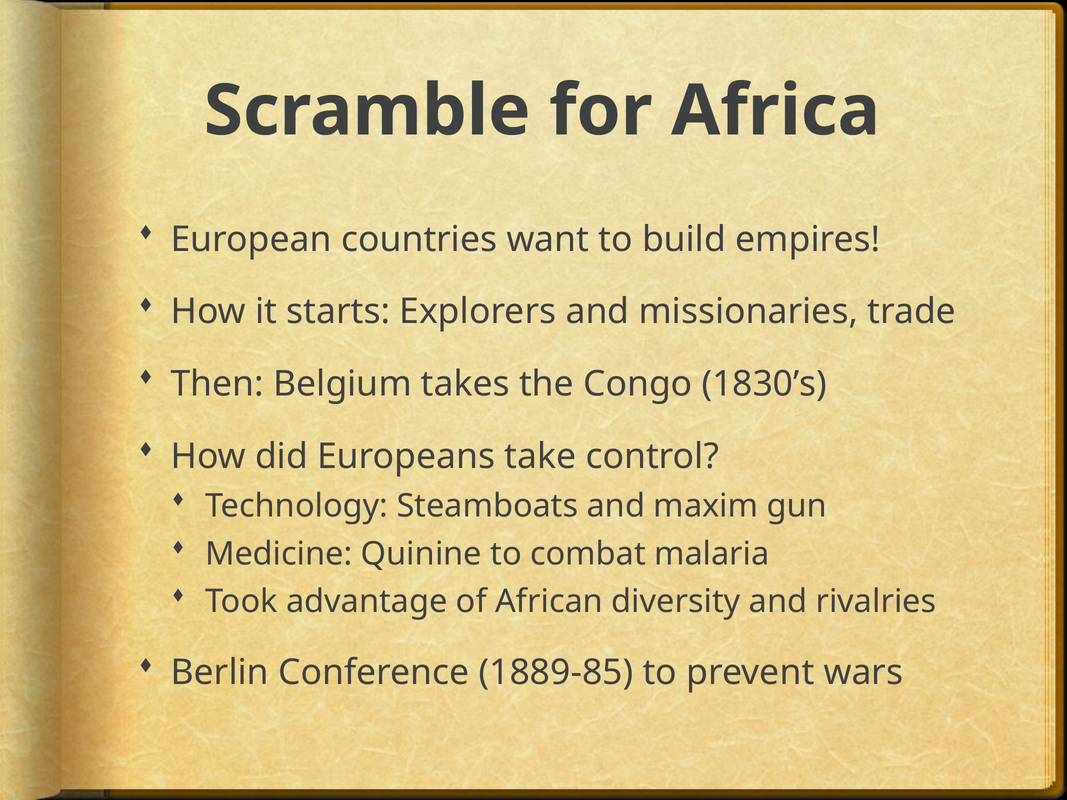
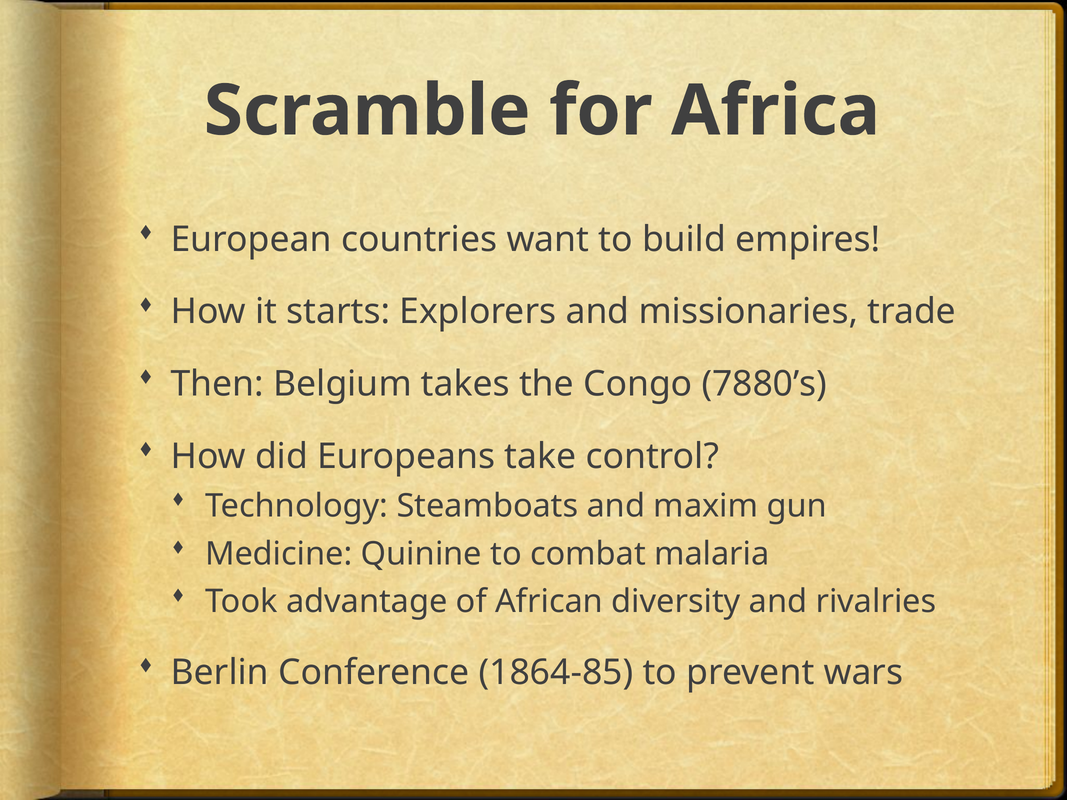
1830’s: 1830’s -> 7880’s (764, 384)
1889-85: 1889-85 -> 1864-85 (556, 673)
